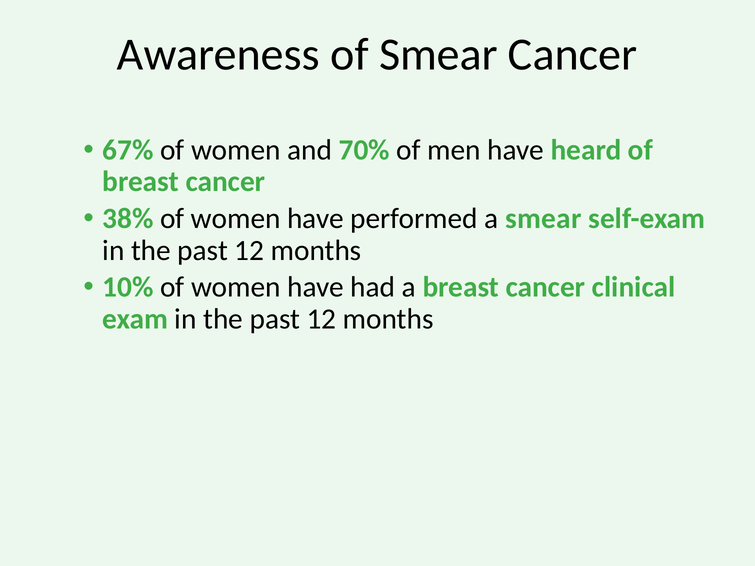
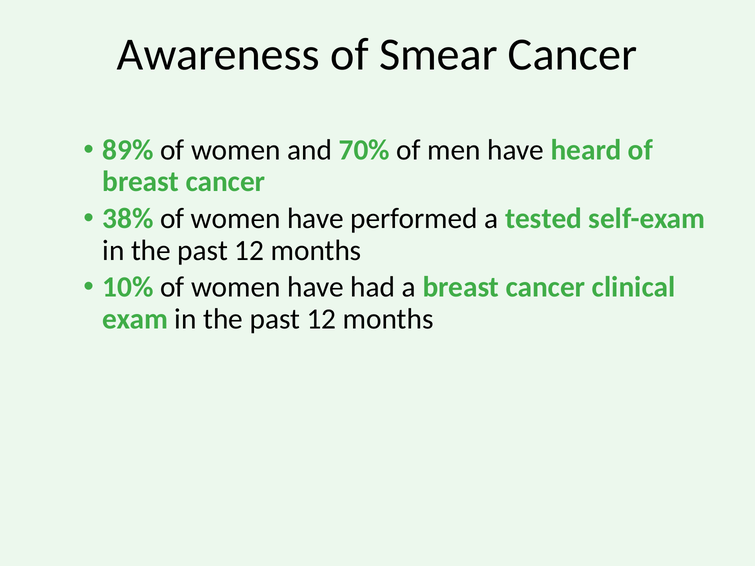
67%: 67% -> 89% (128, 150)
a smear: smear -> tested (544, 219)
